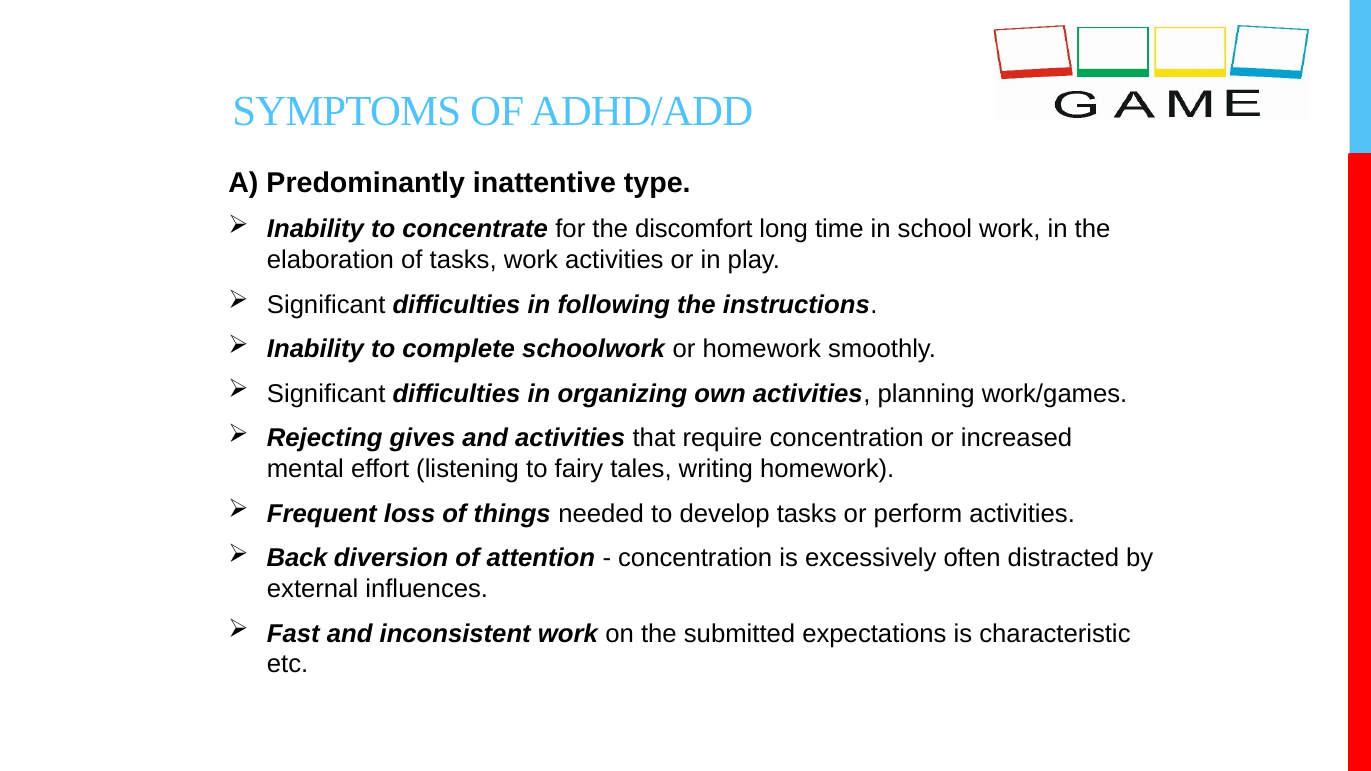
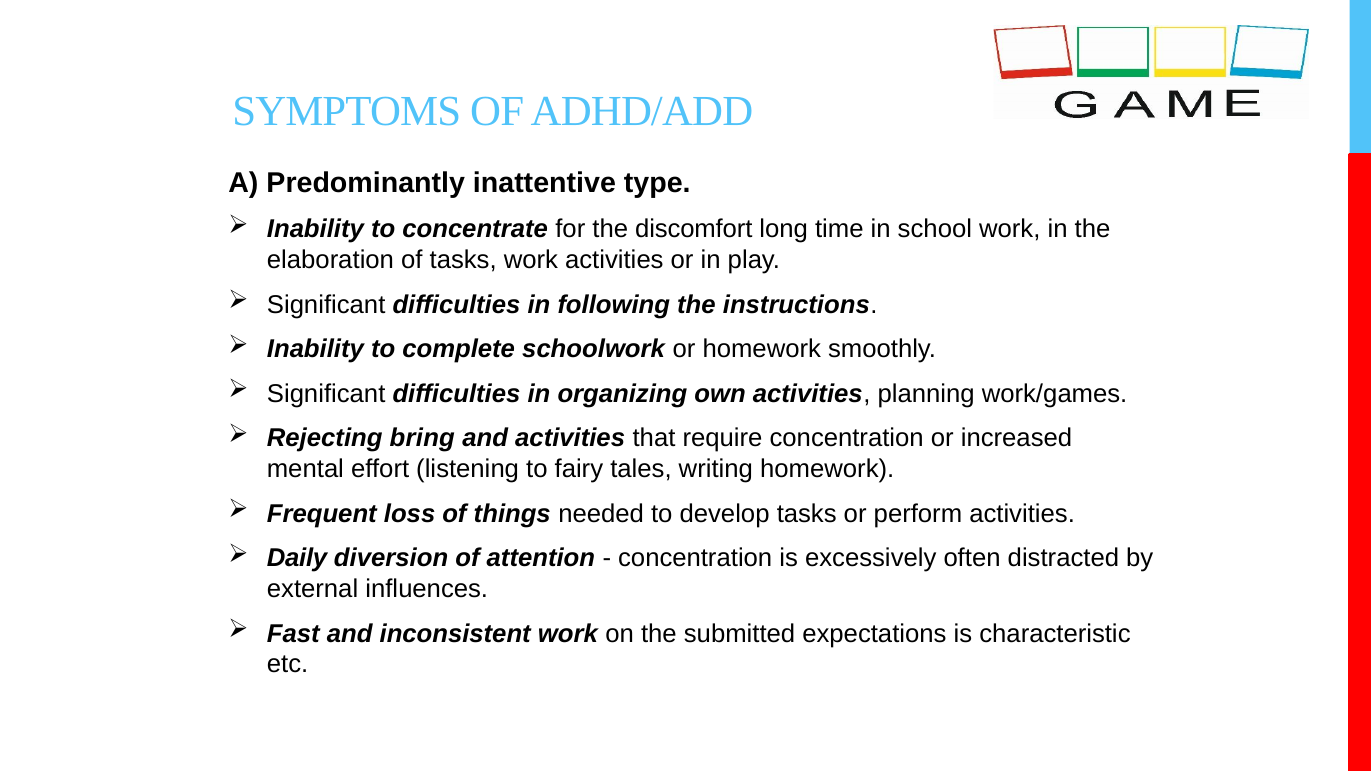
gives: gives -> bring (422, 438)
Back: Back -> Daily (297, 558)
